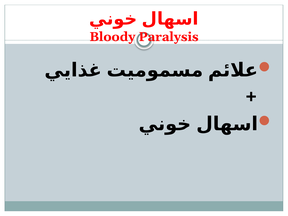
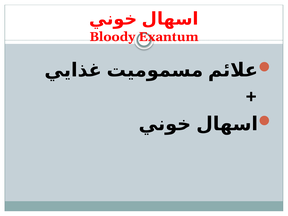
Paralysis: Paralysis -> Exantum (169, 37)
